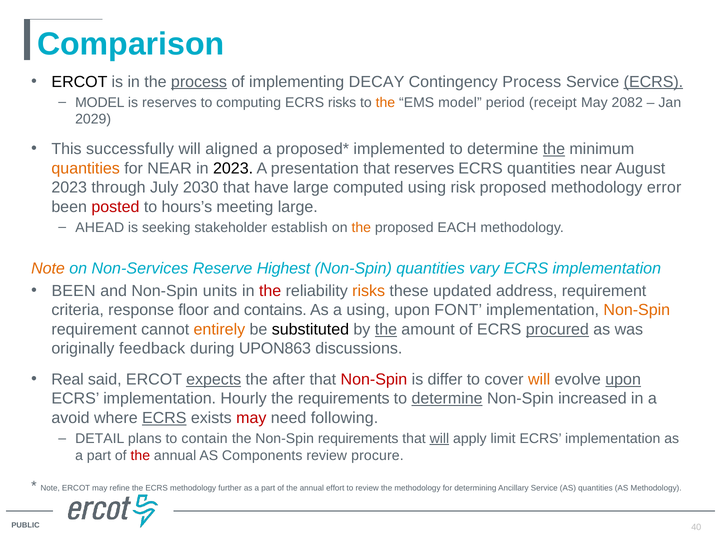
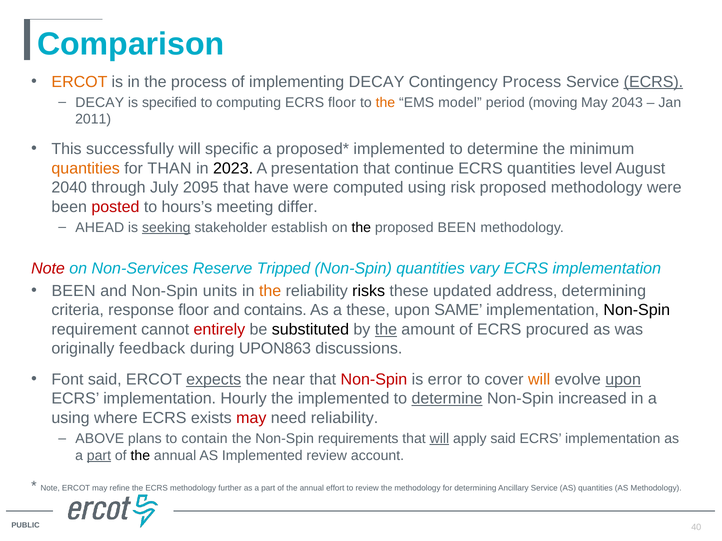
ERCOT colour: black -> orange (79, 82)
process underline: present -> none (199, 82)
MODEL: MODEL -> DECAY (100, 103)
is reserves: reserves -> specified (169, 103)
ECRS risks: risks -> floor (342, 103)
receipt: receipt -> moving (553, 103)
2082: 2082 -> 2043 (627, 103)
2029: 2029 -> 2011 (93, 119)
aligned: aligned -> specific (232, 149)
the underline: present -> none (554, 149)
for NEAR: NEAR -> THAN (169, 168)
that reserves: reserves -> continue (424, 168)
quantities near: near -> level (596, 168)
2023: 2023 -> 2040 (69, 188)
2030: 2030 -> 2095 (201, 188)
have large: large -> were (311, 188)
methodology error: error -> were (664, 188)
meeting large: large -> differ (298, 207)
seeking underline: none -> present (166, 228)
the colour: orange -> black (361, 228)
proposed EACH: EACH -> BEEN (457, 228)
Note colour: orange -> red (48, 269)
Highest: Highest -> Tripped (284, 269)
the colour: red -> orange (270, 291)
risks colour: orange -> black (369, 291)
address requirement: requirement -> determining (604, 291)
a using: using -> these (368, 310)
FONT: FONT -> SAME (458, 310)
Non-Spin colour: orange -> black (637, 310)
entirely colour: orange -> red (219, 330)
procured underline: present -> none (557, 330)
Real: Real -> Font (67, 380)
after: after -> near (289, 380)
differ: differ -> error (445, 380)
the requirements: requirements -> implemented (344, 399)
avoid: avoid -> using (71, 418)
ECRS underline: present -> none (164, 418)
need following: following -> reliability (345, 418)
DETAIL: DETAIL -> ABOVE (100, 439)
apply limit: limit -> said (503, 439)
part underline: none -> present (99, 456)
the colour: red -> black (140, 456)
AS Components: Components -> Implemented (262, 456)
procure: procure -> account (378, 456)
